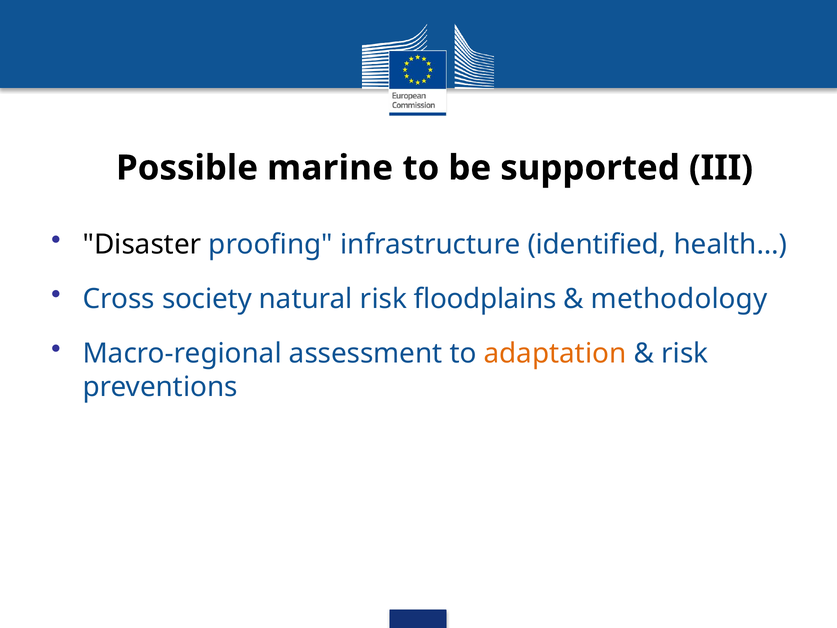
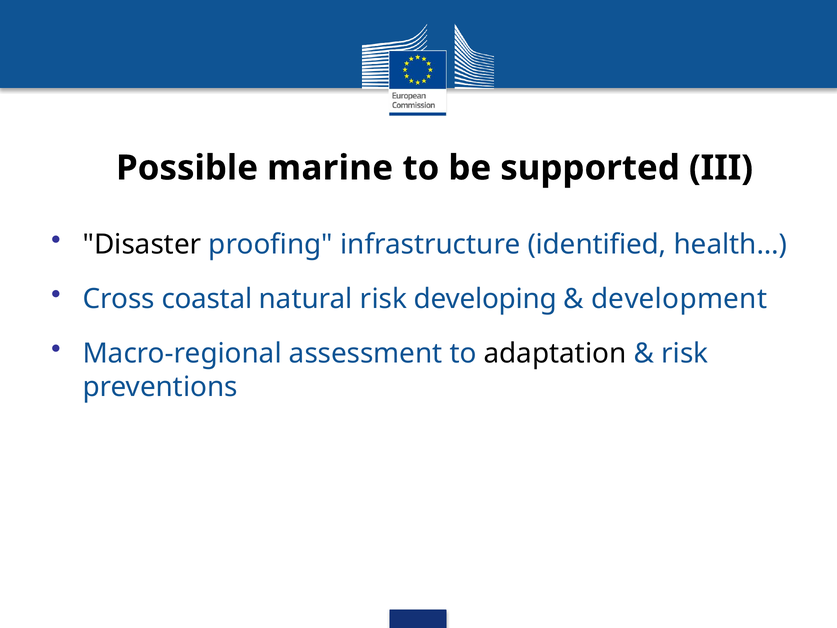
society: society -> coastal (207, 299)
floodplains: floodplains -> developing (485, 299)
methodology: methodology -> development (679, 299)
adaptation colour: orange -> black (555, 353)
